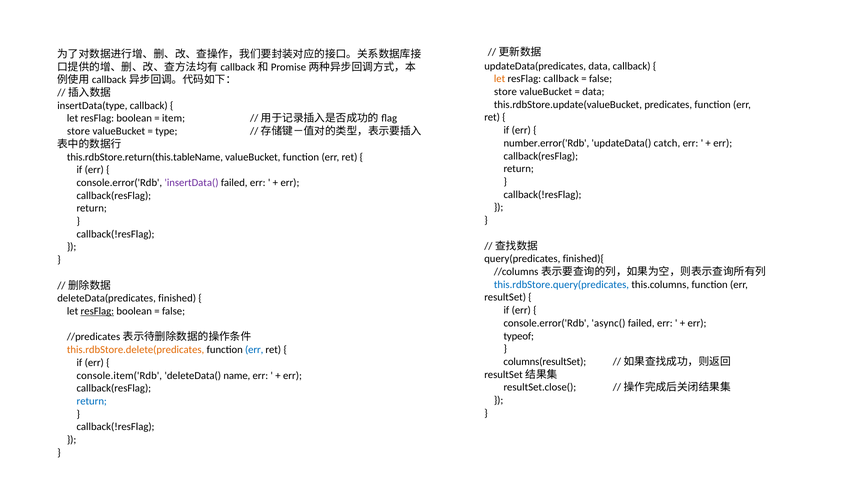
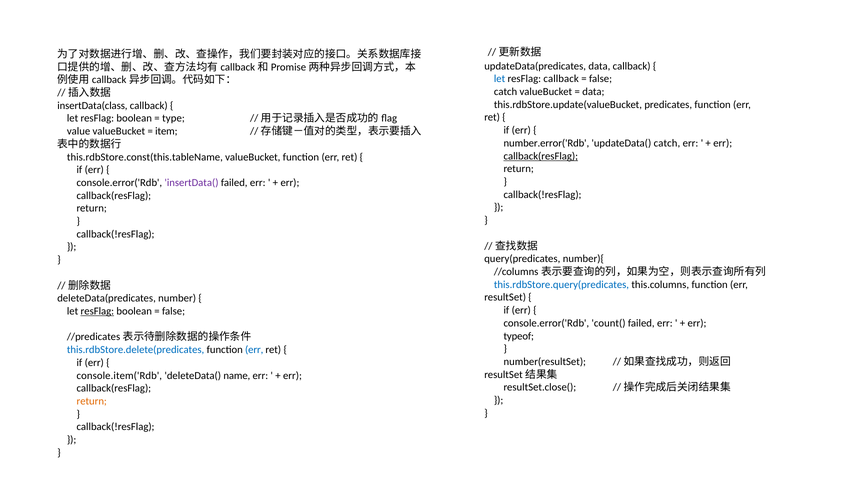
let colour: orange -> blue (500, 79)
store: store -> catch (506, 92)
insertData(type: insertData(type -> insertData(class (92, 106)
item: item -> type (174, 118)
store: store -> value (79, 131)
type: type -> item (166, 131)
callback(resFlag underline: none -> present (541, 156)
this.rdbStore.return(this.tableName: this.rdbStore.return(this.tableName -> this.rdbStore.const(this.tableName (145, 157)
finished){: finished){ -> number){ (583, 259)
finished: finished -> number (177, 298)
async(: async( -> count( (609, 323)
this.rdbStore.delete(predicates colour: orange -> blue (136, 350)
columns(resultSet: columns(resultSet -> number(resultSet (545, 362)
return colour: blue -> orange (92, 401)
